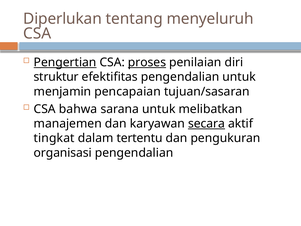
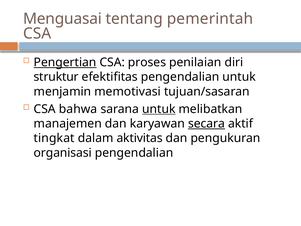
Diperlukan: Diperlukan -> Menguasai (62, 19)
menyeluruh: menyeluruh -> pemerintah (210, 19)
proses underline: present -> none (147, 62)
pencapaian: pencapaian -> memotivasi (128, 91)
untuk underline: none -> present (159, 109)
tertentu: tertentu -> aktivitas (140, 138)
